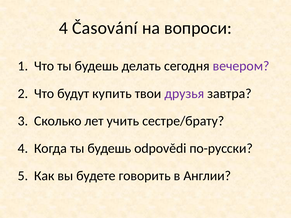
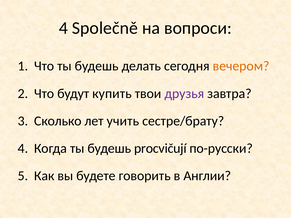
Časování: Časování -> Společně (105, 28)
вечером colour: purple -> orange (241, 66)
odpovědi: odpovědi -> procvičují (160, 149)
